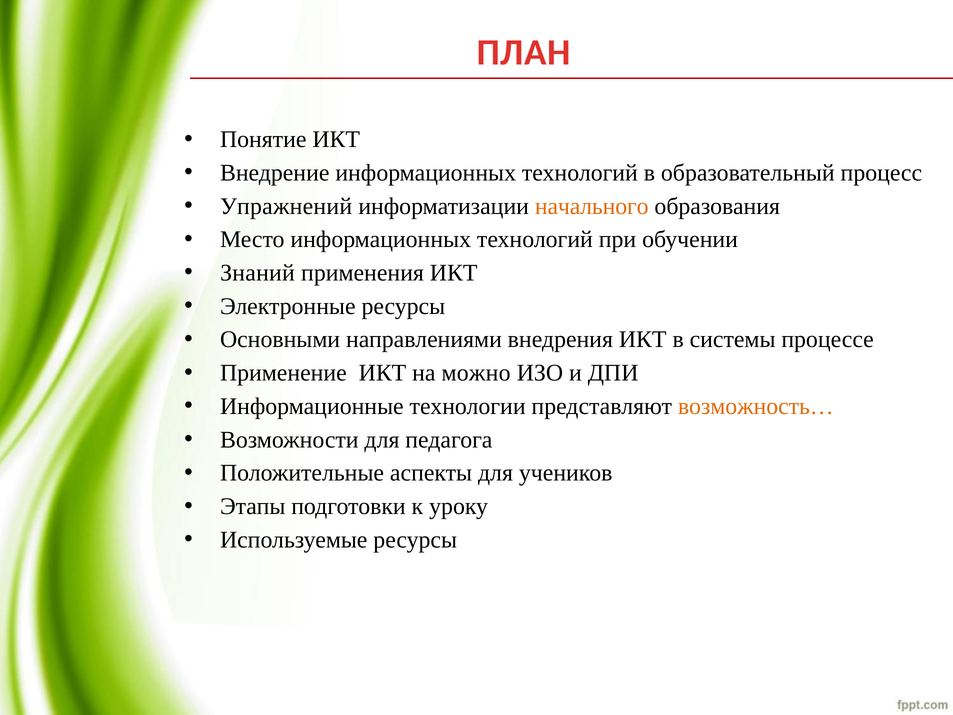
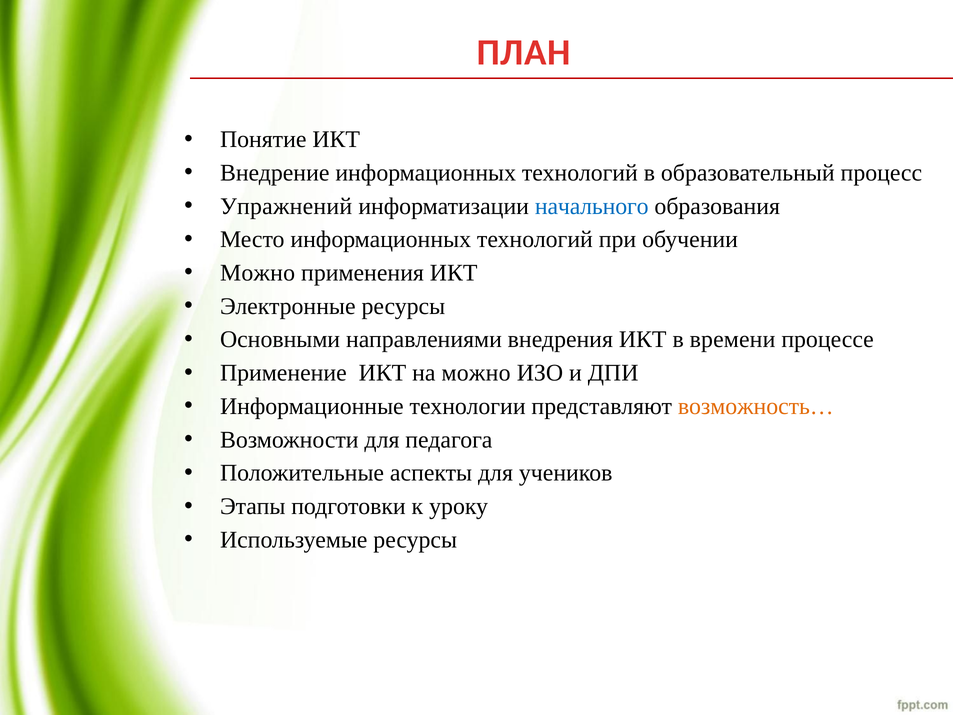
начального colour: orange -> blue (592, 206)
Знаний: Знаний -> Можно (258, 273)
системы: системы -> времени (733, 339)
